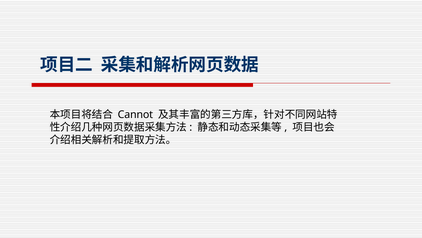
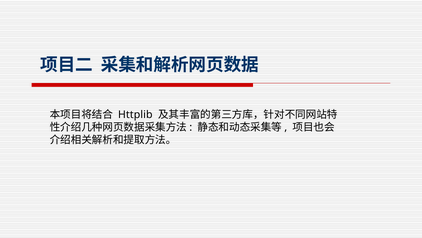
Cannot: Cannot -> Httplib (135, 114)
